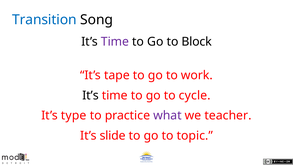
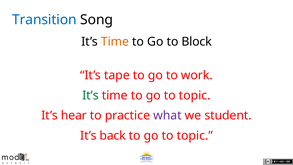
Time colour: purple -> orange (115, 42)
It’s colour: black -> green (90, 95)
cycle: cycle -> topic (195, 95)
type: type -> hear (74, 115)
teacher: teacher -> student (228, 115)
slide: slide -> back (113, 136)
